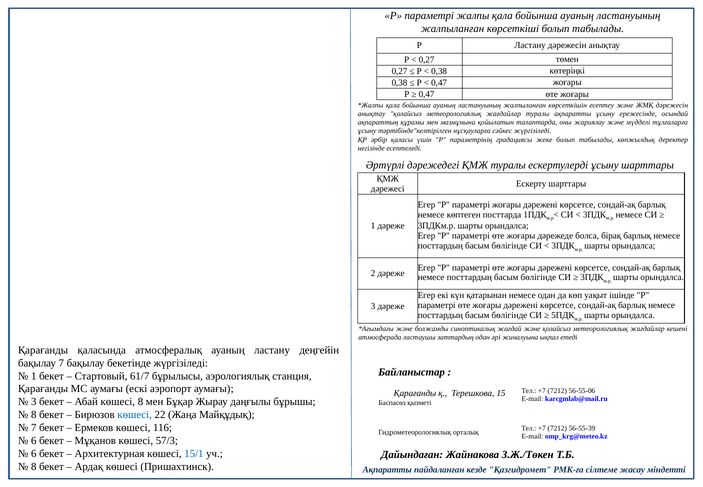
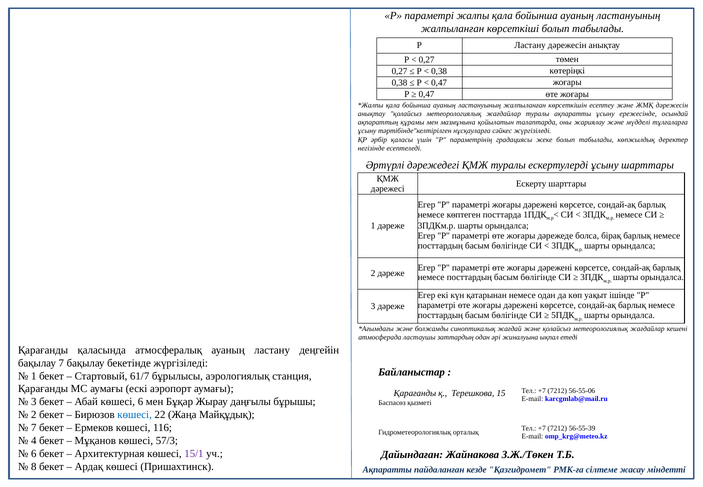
көшесі 8: 8 -> 6 (140, 402)
8: 8 -> 2 (34, 415)
6: 6 -> 4 (34, 441)
15/1 colour: blue -> purple (194, 454)
